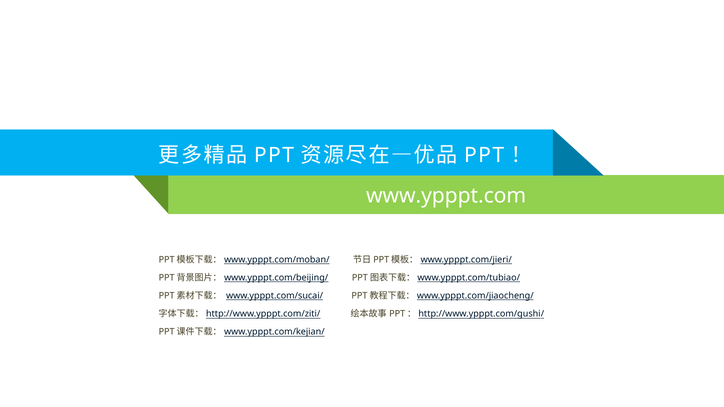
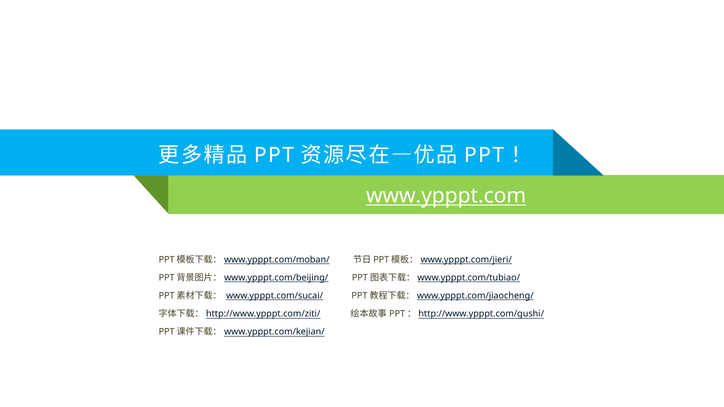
www.ypppt.com underline: none -> present (446, 196)
